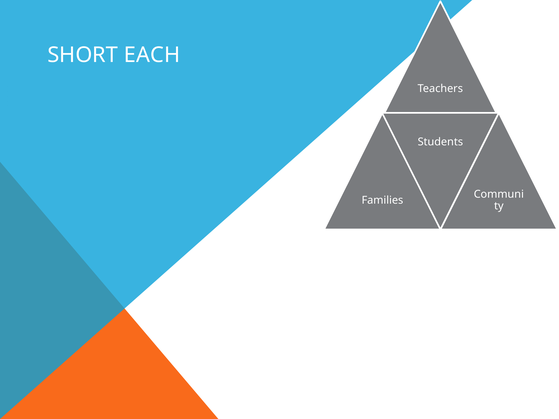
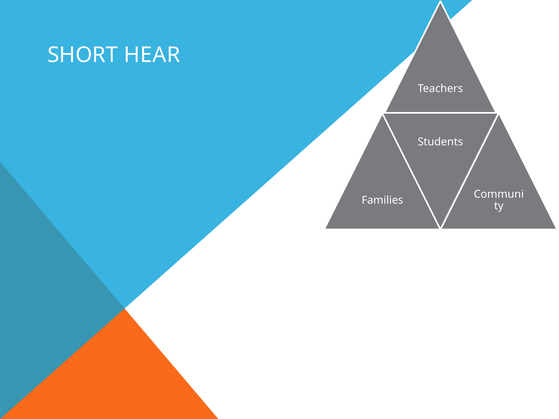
EACH: EACH -> HEAR (152, 55)
